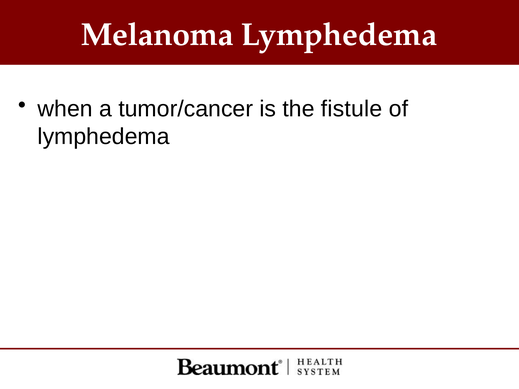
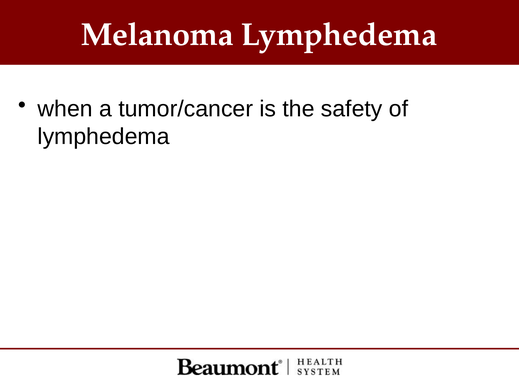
fistule: fistule -> safety (352, 109)
